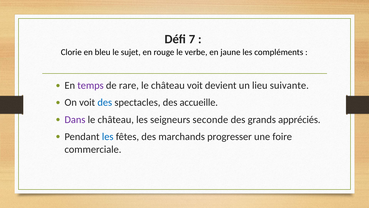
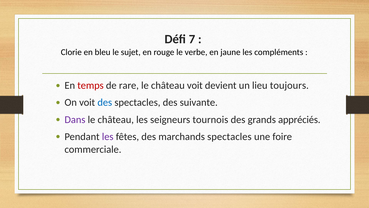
temps colour: purple -> red (91, 85)
suivante: suivante -> toujours (289, 85)
accueille: accueille -> suivante (199, 102)
seconde: seconde -> tournois (210, 119)
les colour: blue -> purple (108, 136)
marchands progresser: progresser -> spectacles (229, 136)
